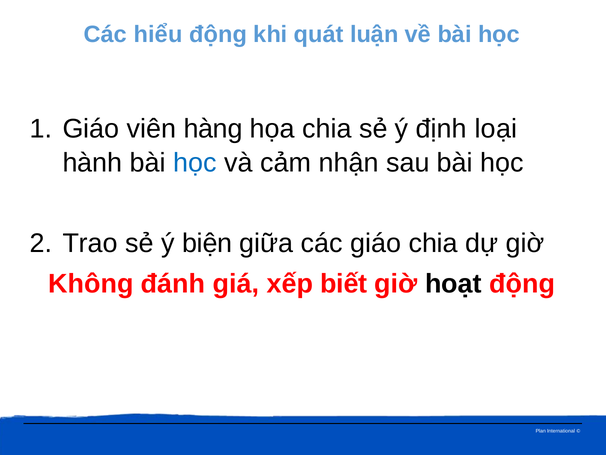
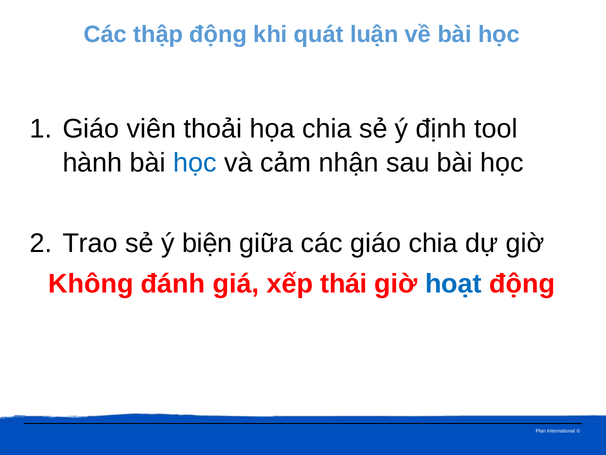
hiểu: hiểu -> thập (158, 35)
hàng: hàng -> thoải (213, 129)
loại: loại -> tool (496, 129)
biết: biết -> thái (344, 284)
hoạt colour: black -> blue (453, 284)
